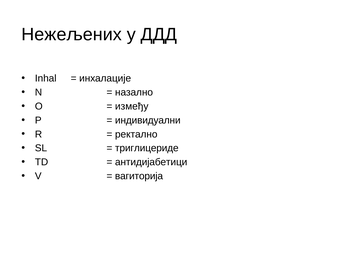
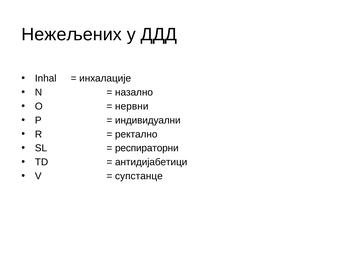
између: између -> нервни (132, 106)
триглицериде: триглицериде -> респираторни (147, 148)
вагиторија: вагиторија -> супстанце (139, 176)
